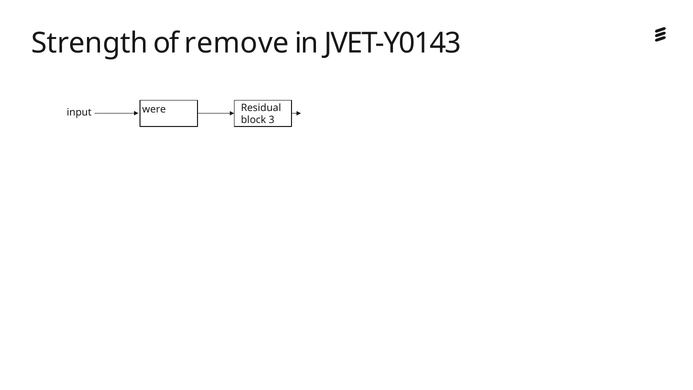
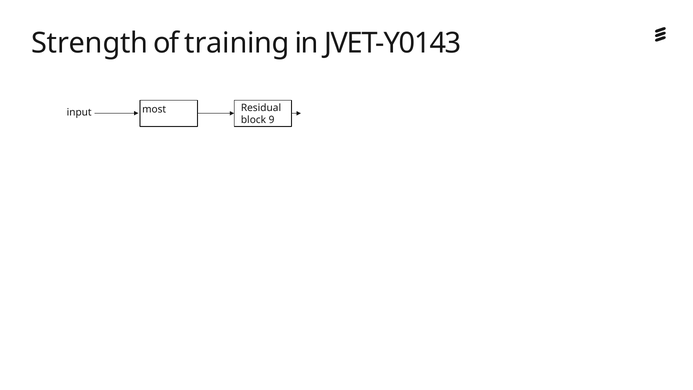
remove: remove -> training (237, 43)
were: were -> most (154, 109)
3: 3 -> 9 (272, 120)
